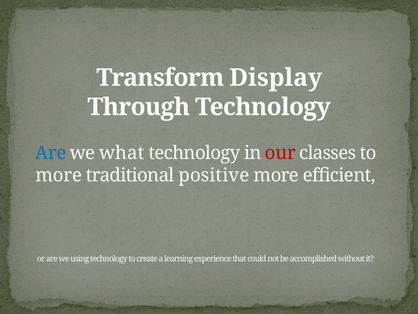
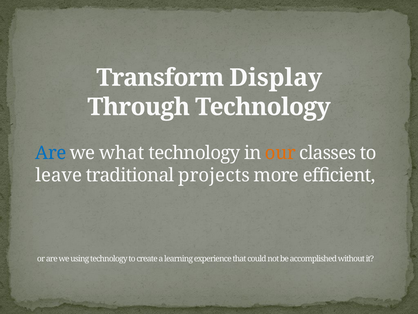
our colour: red -> orange (280, 153)
more: more -> leave (59, 175)
positive: positive -> projects (214, 175)
